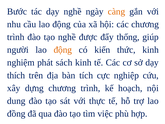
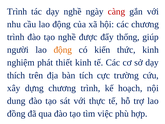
Bước: Bước -> Trình (17, 11)
càng colour: orange -> red (117, 11)
sách: sách -> thiết (64, 62)
nghiệp: nghiệp -> trường (126, 75)
